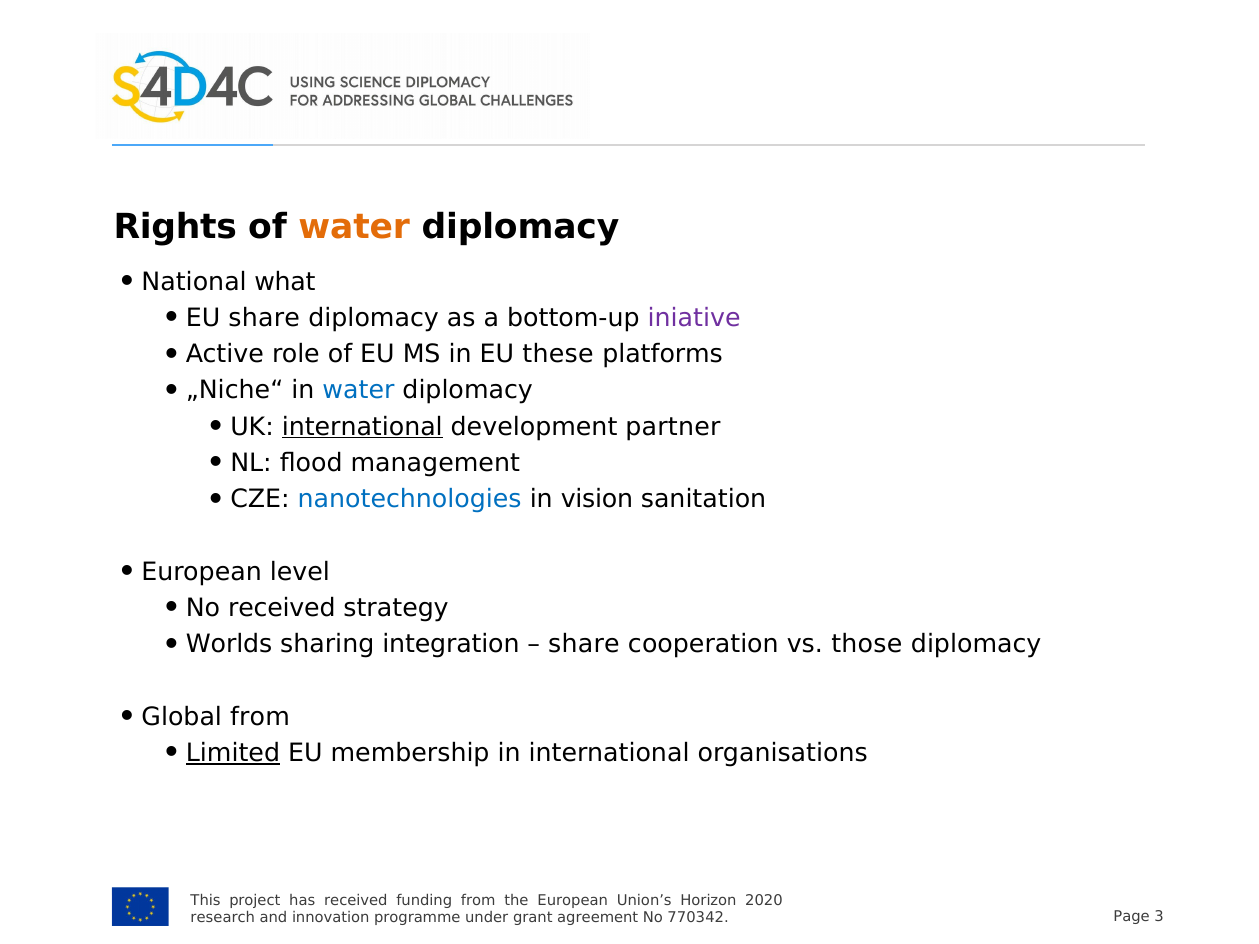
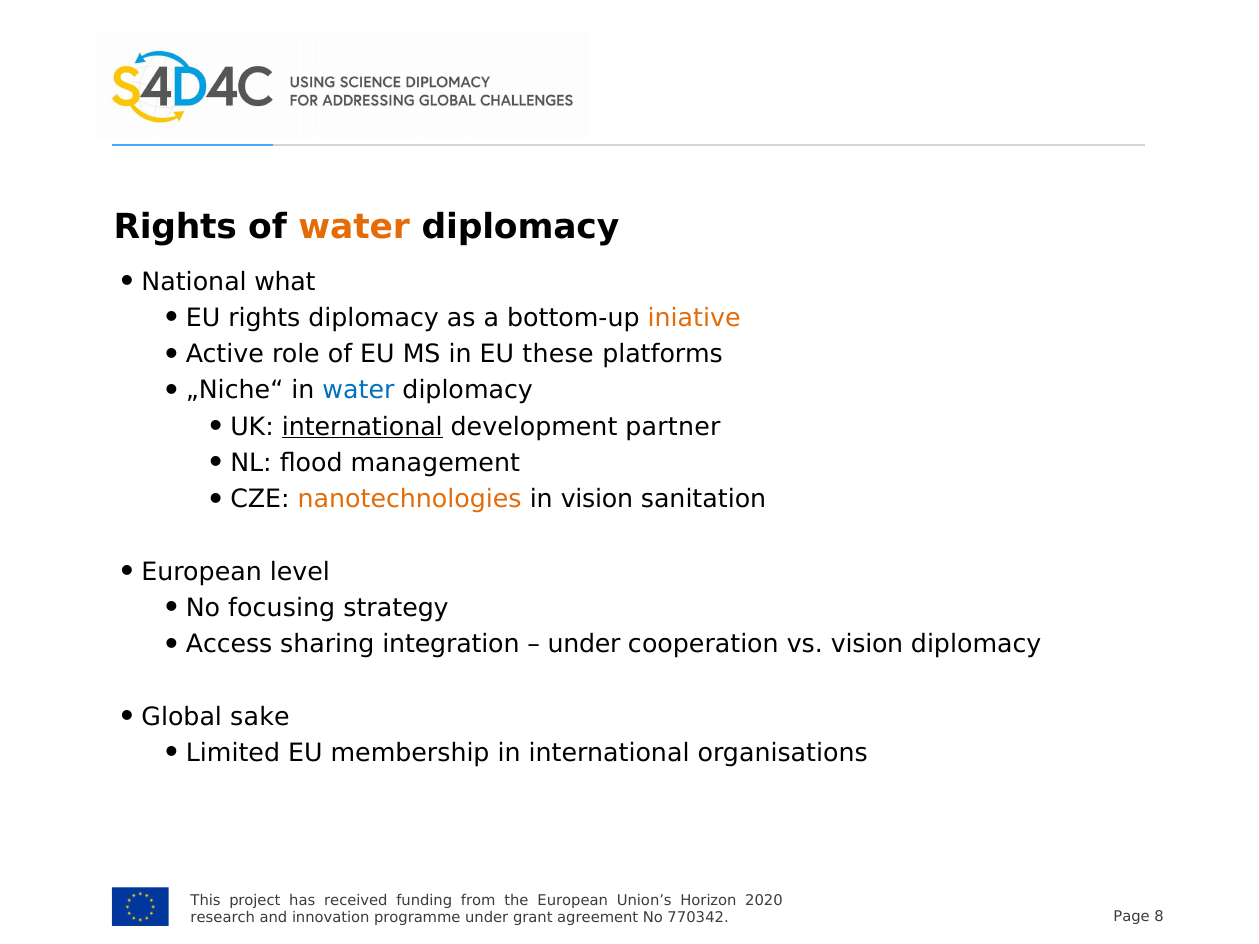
EU share: share -> rights (264, 318)
iniative colour: purple -> orange (694, 318)
nanotechnologies colour: blue -> orange (410, 499)
No received: received -> focusing (282, 608)
Worlds: Worlds -> Access (229, 644)
share: share -> under (584, 644)
vs those: those -> vision (867, 644)
Global from: from -> sake (260, 717)
Limited underline: present -> none (233, 753)
3: 3 -> 8 (1159, 917)
